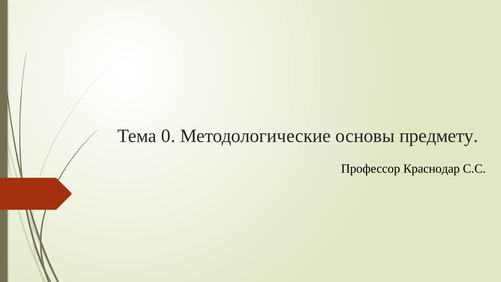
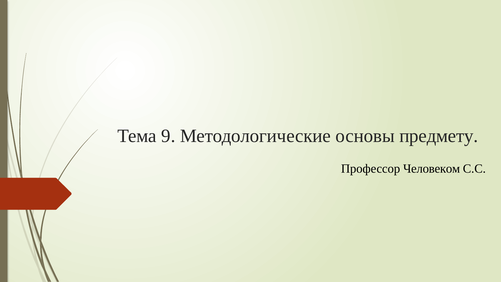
0: 0 -> 9 (168, 136)
Краснодар: Краснодар -> Человеком (432, 168)
